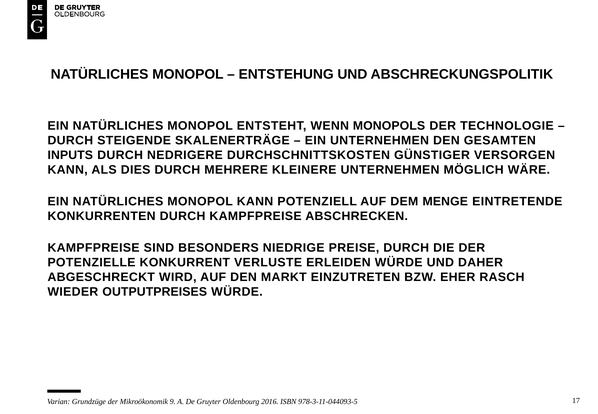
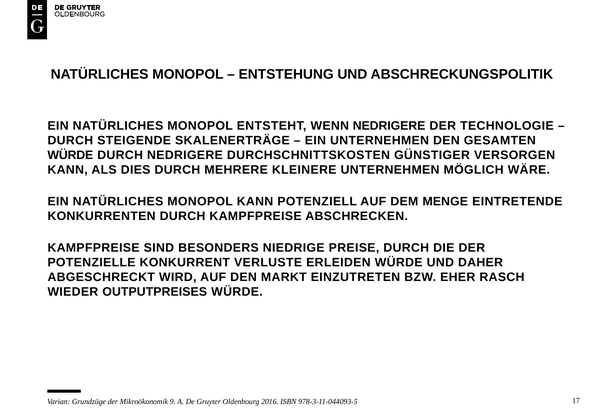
WENN MONOPOLS: MONOPOLS -> NEDRIGERE (389, 126)
INPUTS: INPUTS -> WÜRDE (70, 155)
